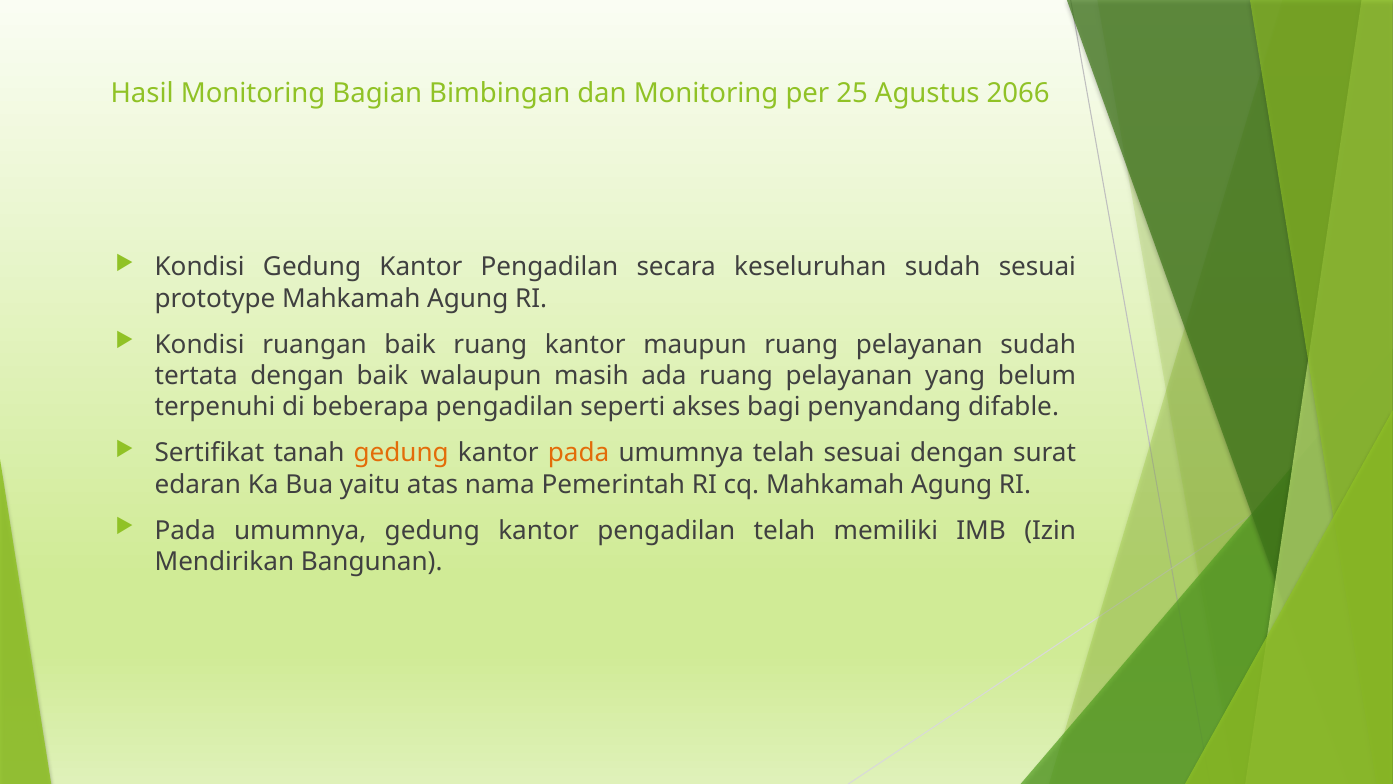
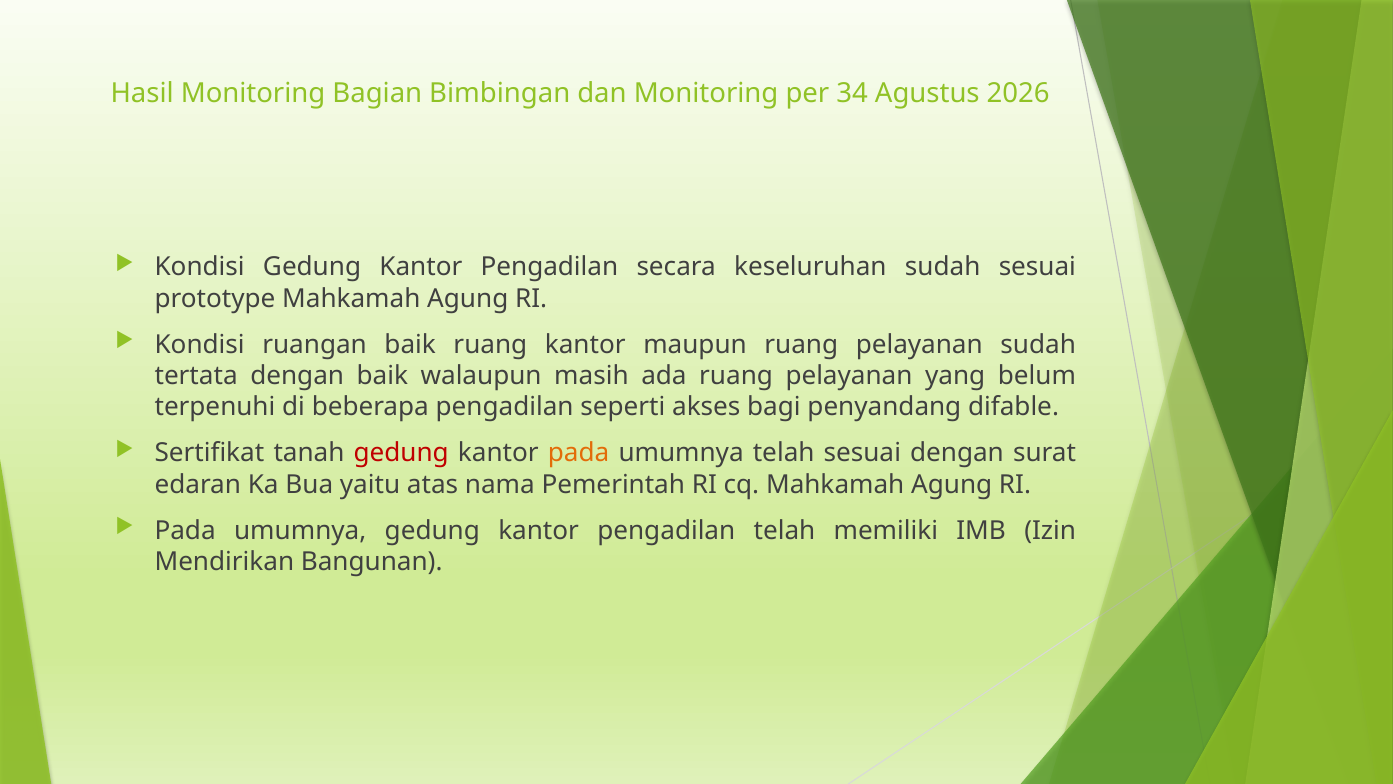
25: 25 -> 34 (852, 93)
2066: 2066 -> 2026 (1018, 93)
gedung colour: orange -> red (401, 453)
